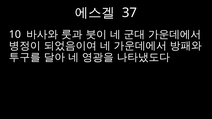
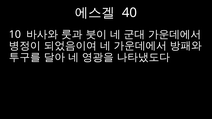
37: 37 -> 40 (129, 13)
